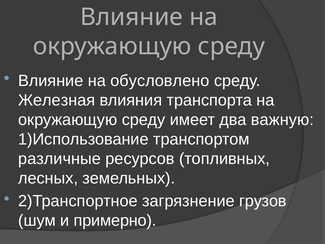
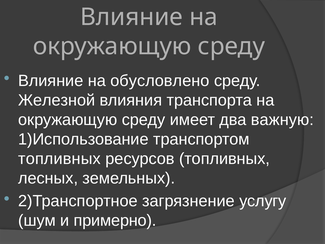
Железная: Железная -> Железной (57, 100)
различные: различные -> топливных (59, 159)
грузов: грузов -> услугу (263, 201)
